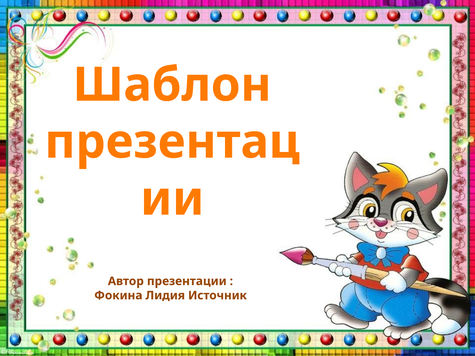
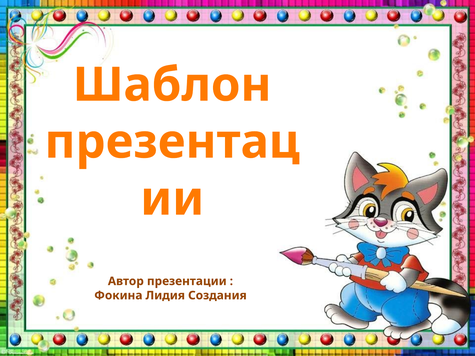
Источник: Источник -> Создания (217, 296)
